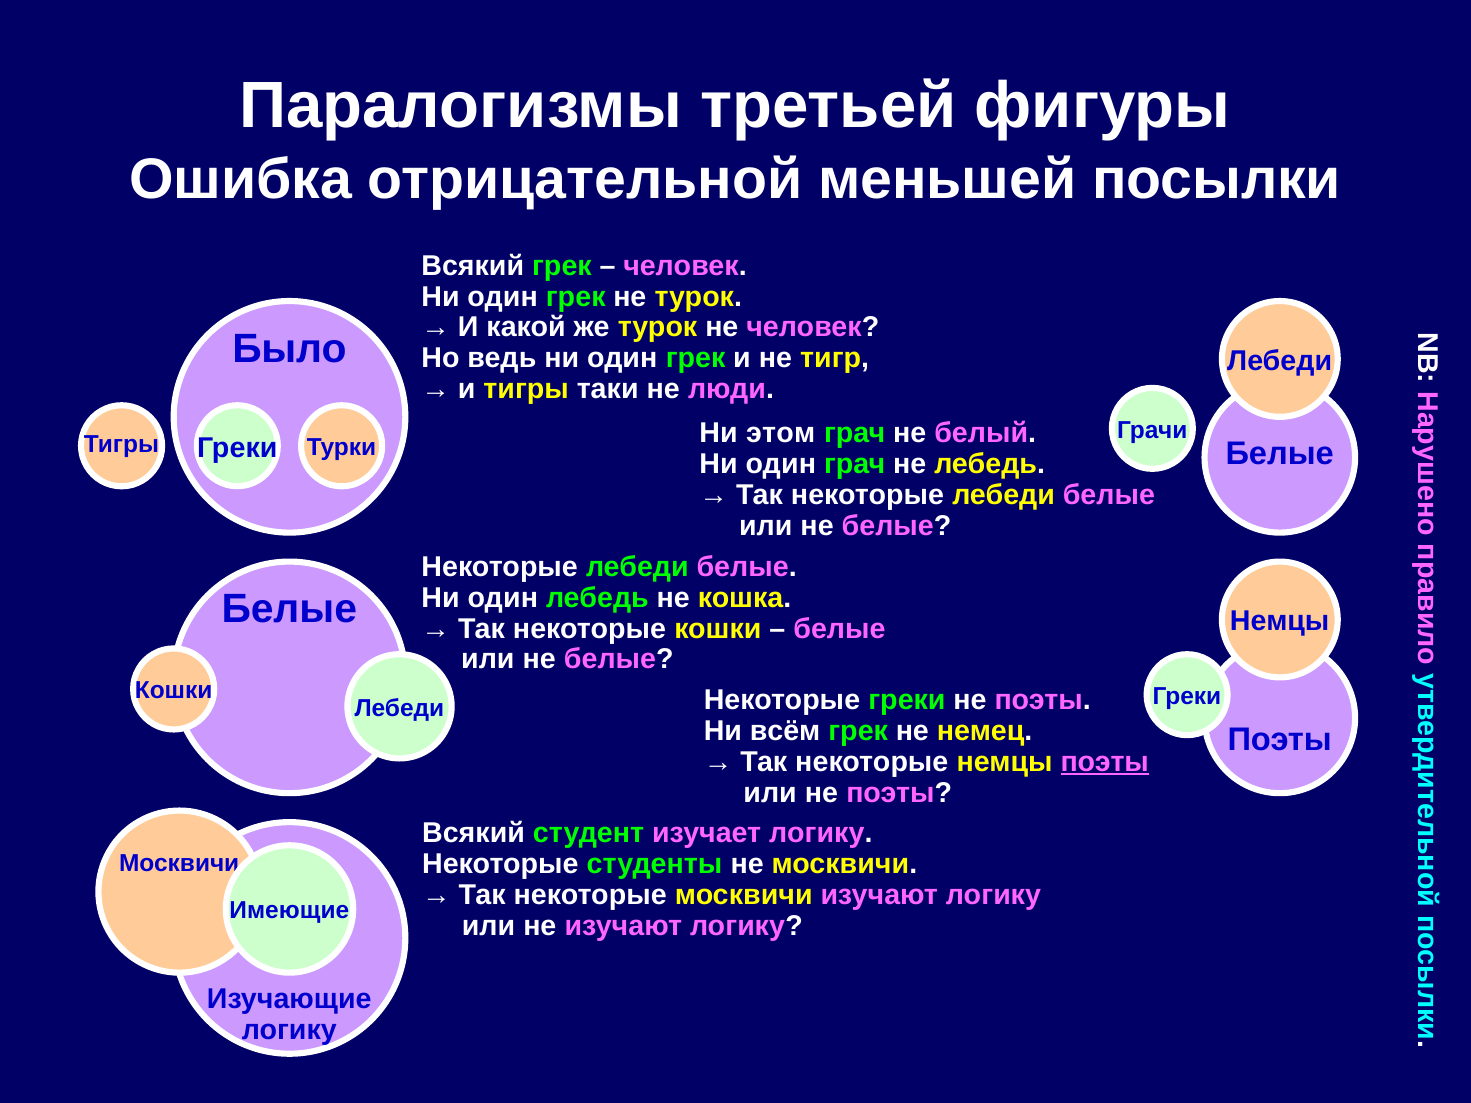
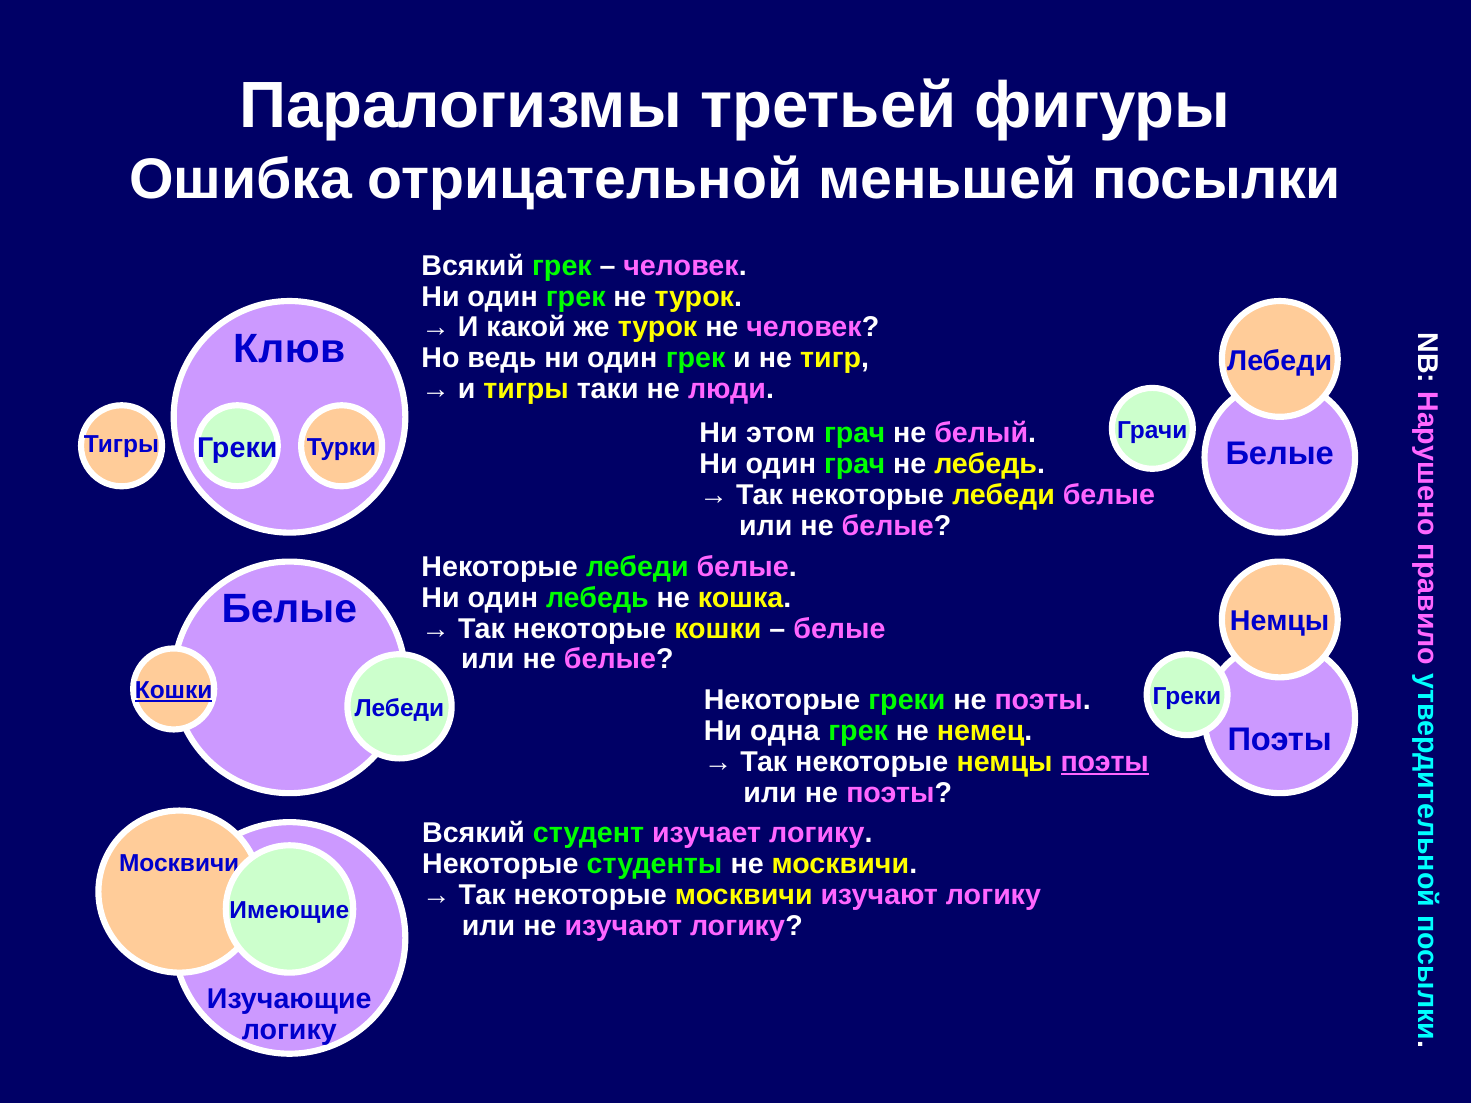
Было: Было -> Клюв (289, 349)
Кошки underline: none -> present (174, 691)
всём: всём -> одна (785, 731)
